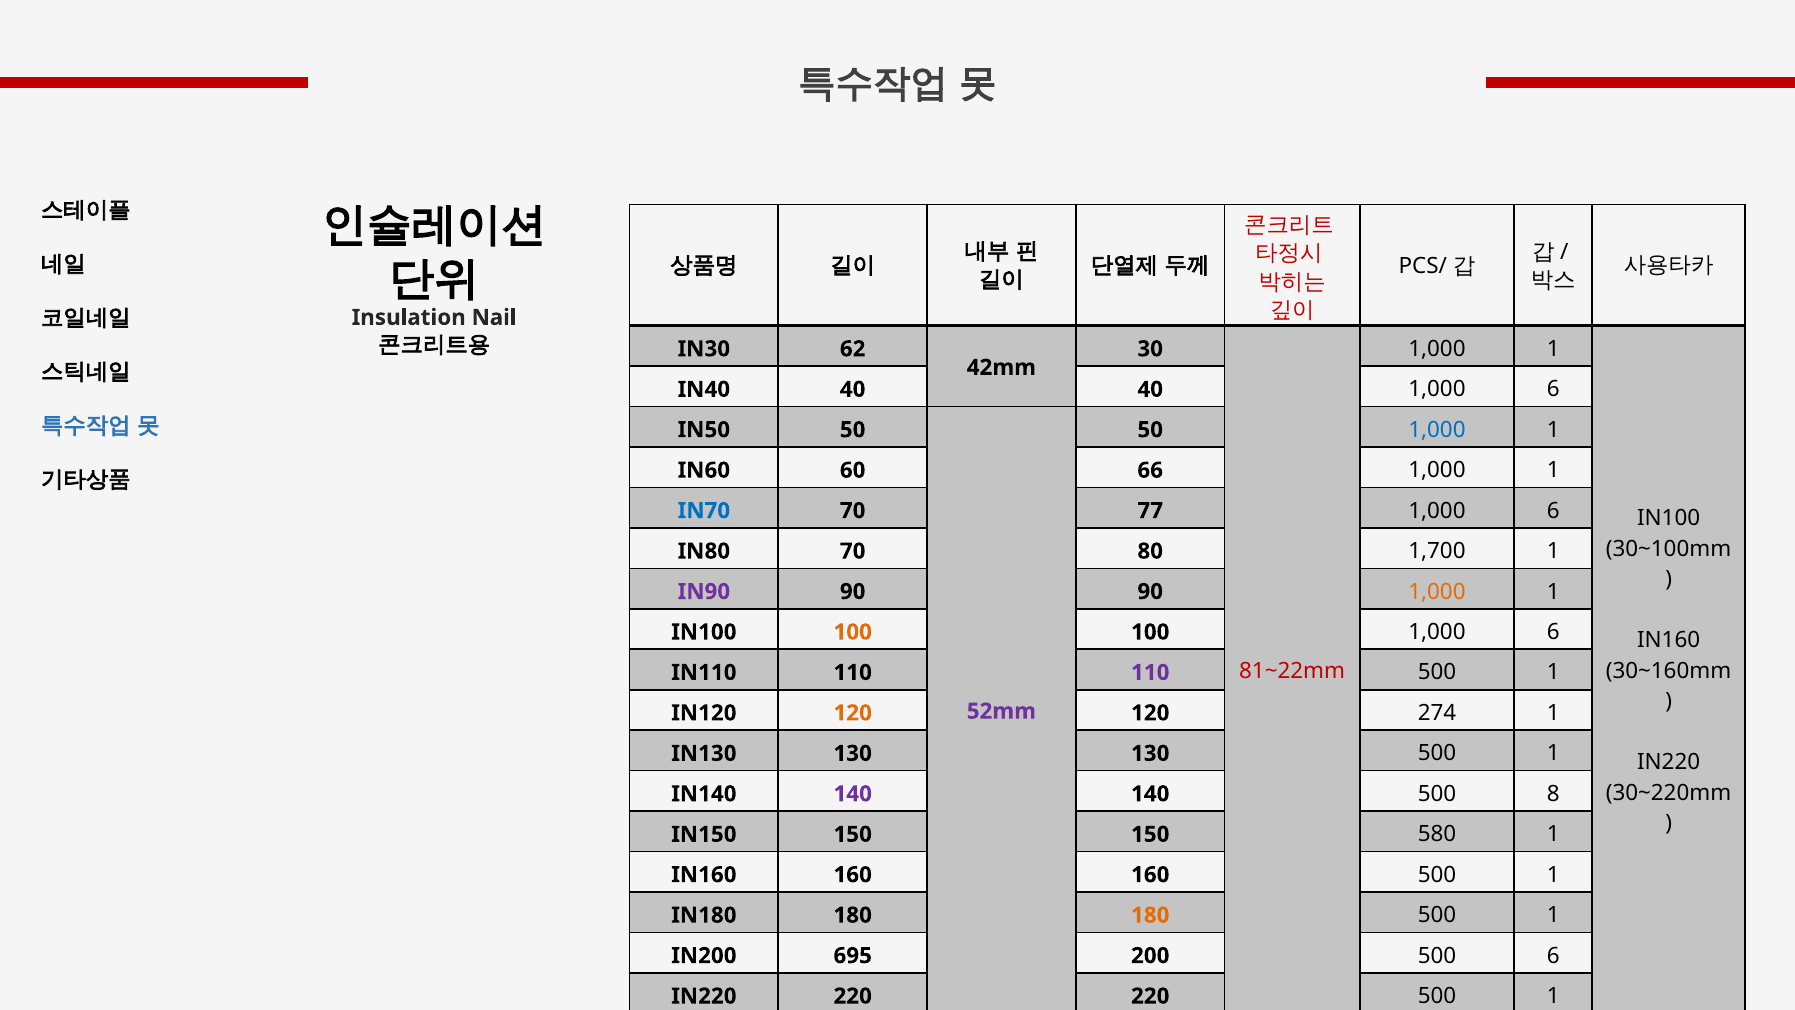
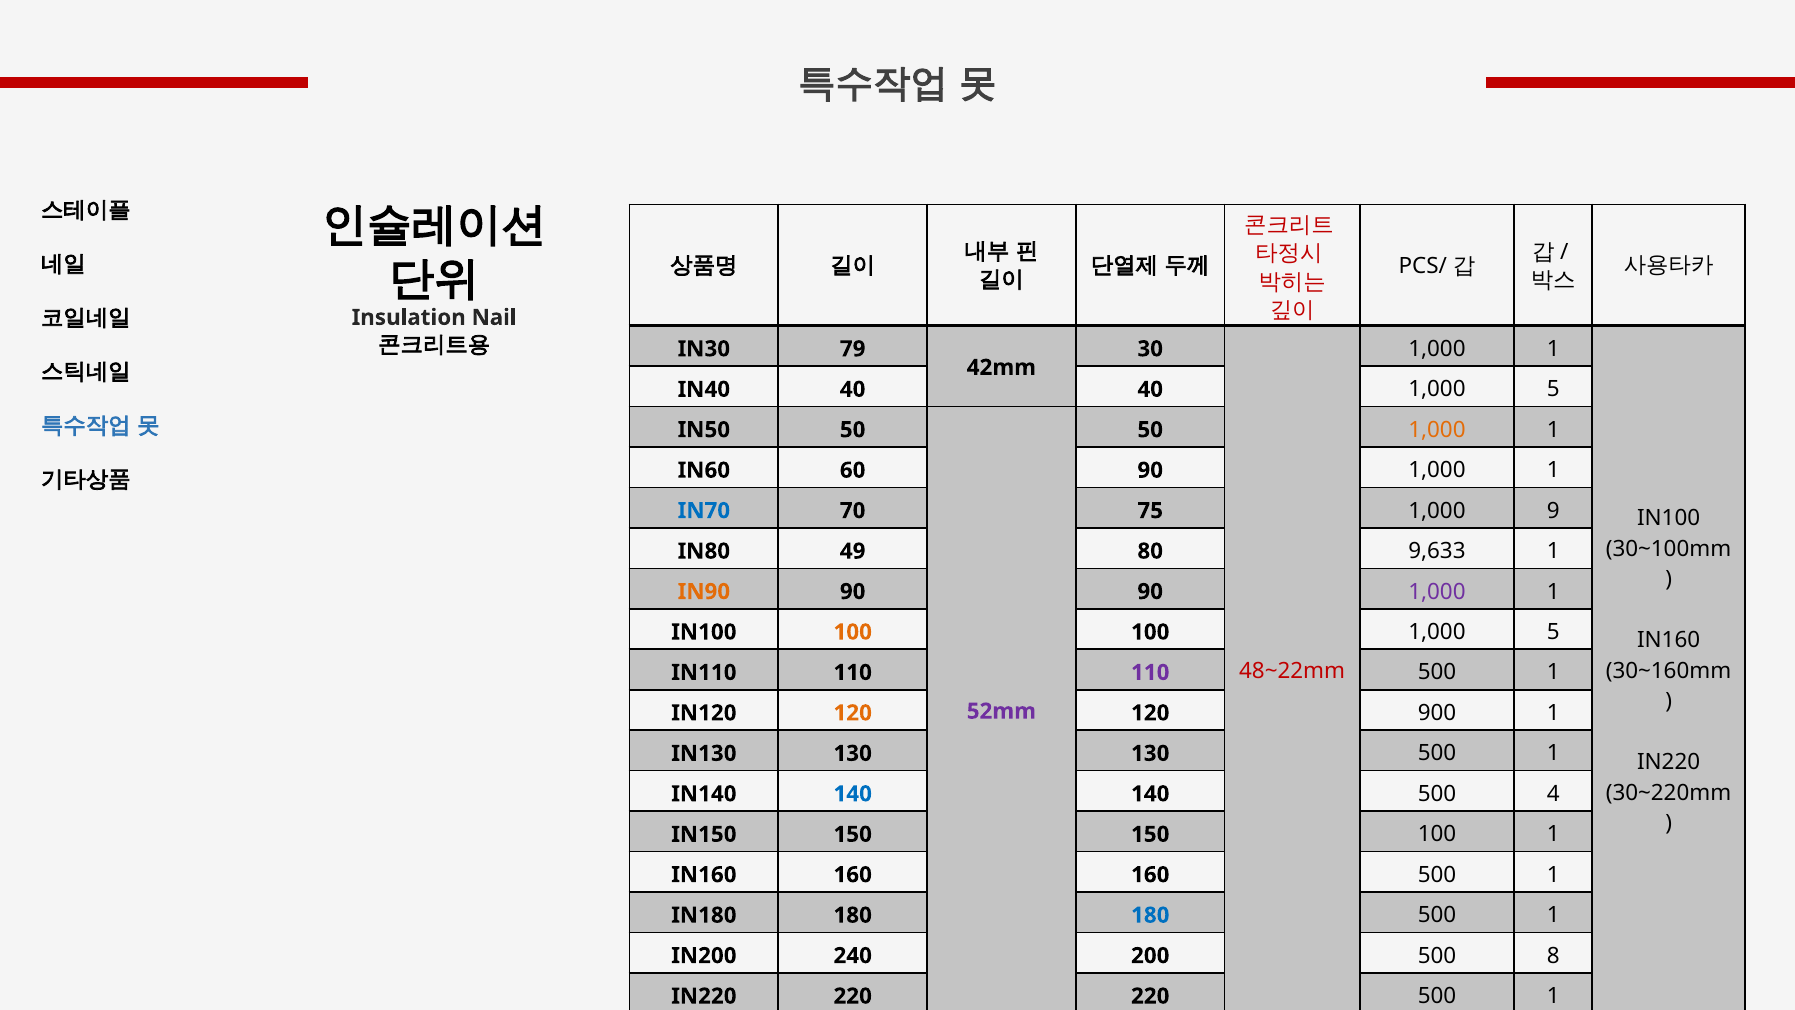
62: 62 -> 79 (853, 349)
40 1,000 6: 6 -> 5 (1553, 389)
1,000 colour: blue -> orange (1437, 430)
60 66: 66 -> 90 (1150, 470)
77: 77 -> 75 (1150, 511)
6: 6 -> 9 (1553, 511)
IN80 70: 70 -> 49 (853, 551)
1,700: 1,700 -> 9,633 (1437, 551)
IN90 colour: purple -> orange (704, 591)
1,000 colour: orange -> purple (1437, 591)
100 1,000 6: 6 -> 5 (1553, 632)
81~22mm: 81~22mm -> 48~22mm (1292, 671)
274: 274 -> 900 (1437, 713)
140 colour: purple -> blue (853, 794)
8: 8 -> 4 (1553, 794)
150 580: 580 -> 100 (1437, 834)
180 colour: orange -> blue (1150, 915)
695: 695 -> 240 (853, 955)
500 6: 6 -> 8 (1553, 955)
